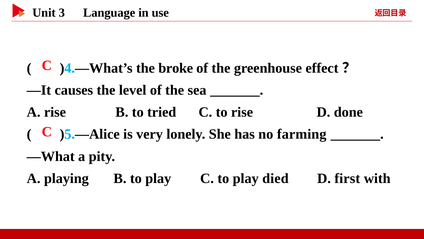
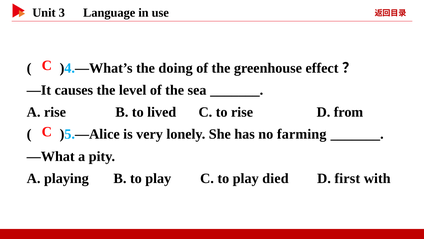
broke: broke -> doing (176, 68)
tried: tried -> lived (162, 112)
done: done -> from (348, 112)
